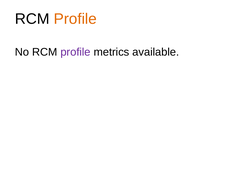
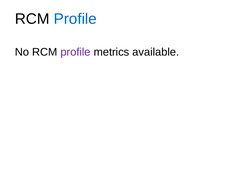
Profile colour: orange -> blue (75, 19)
